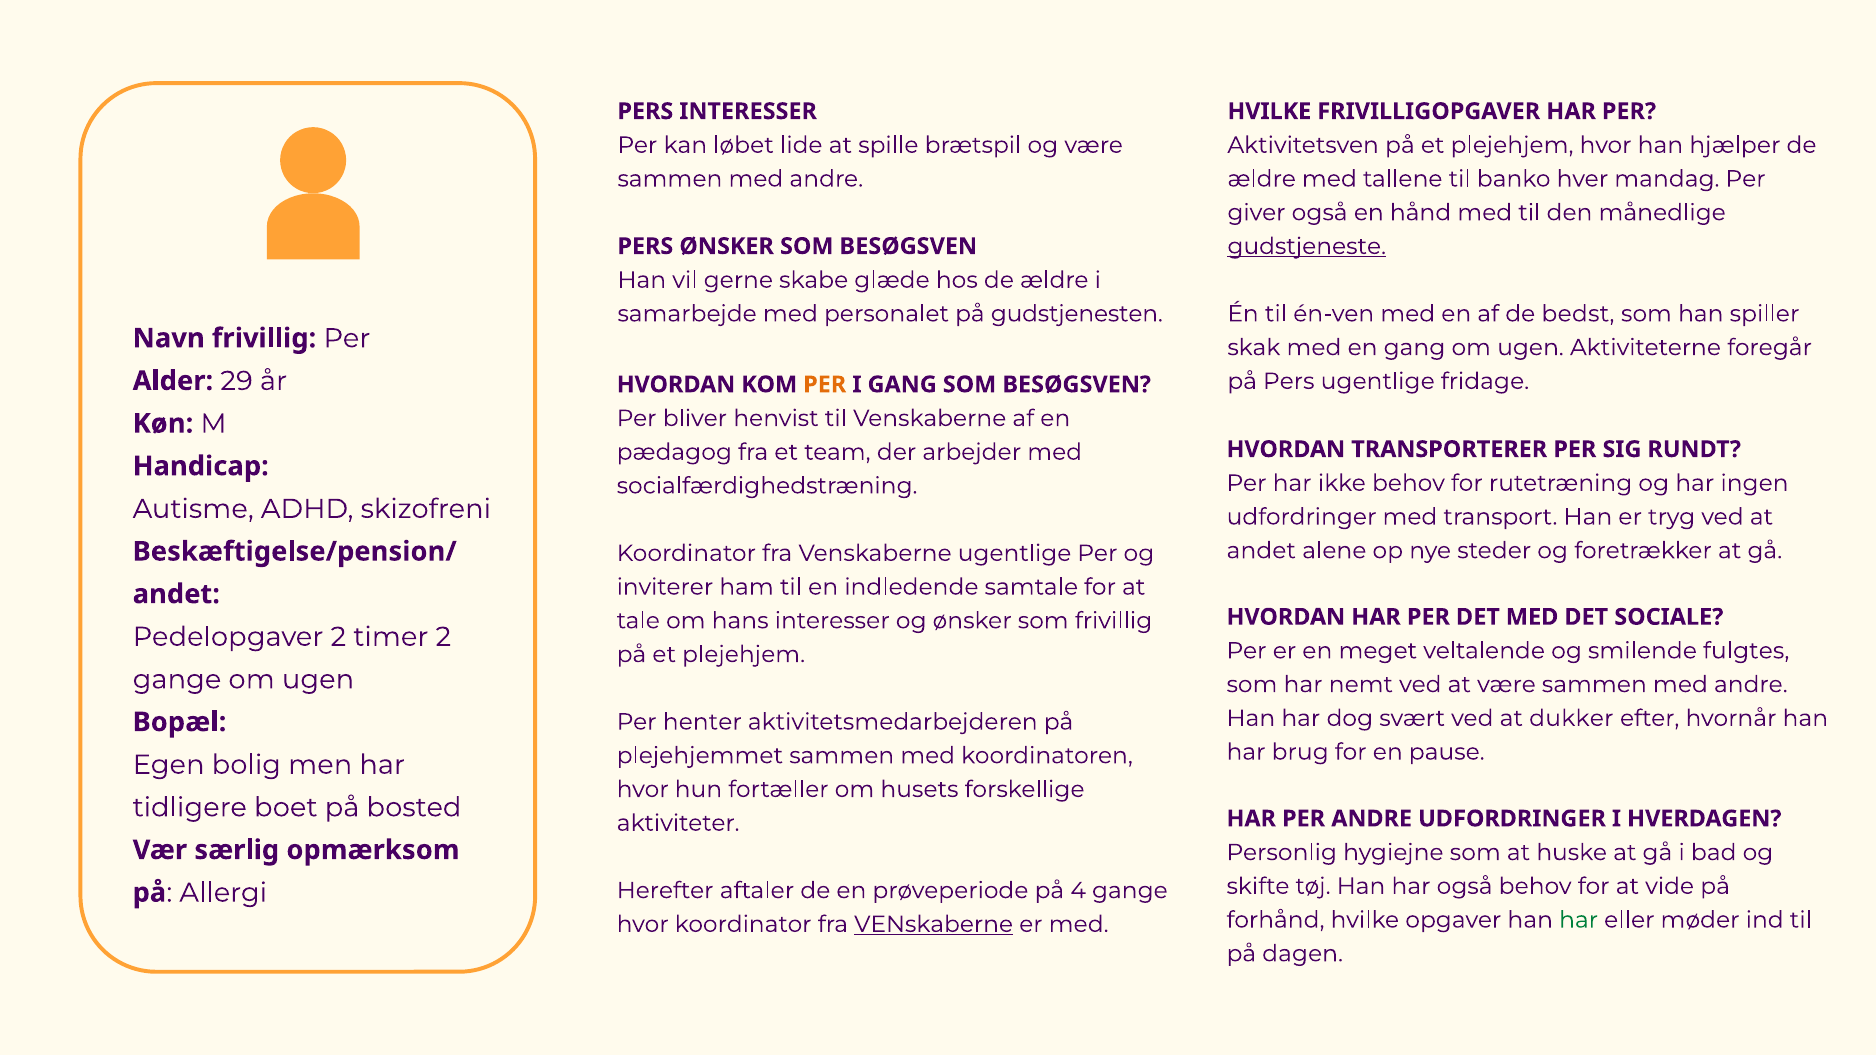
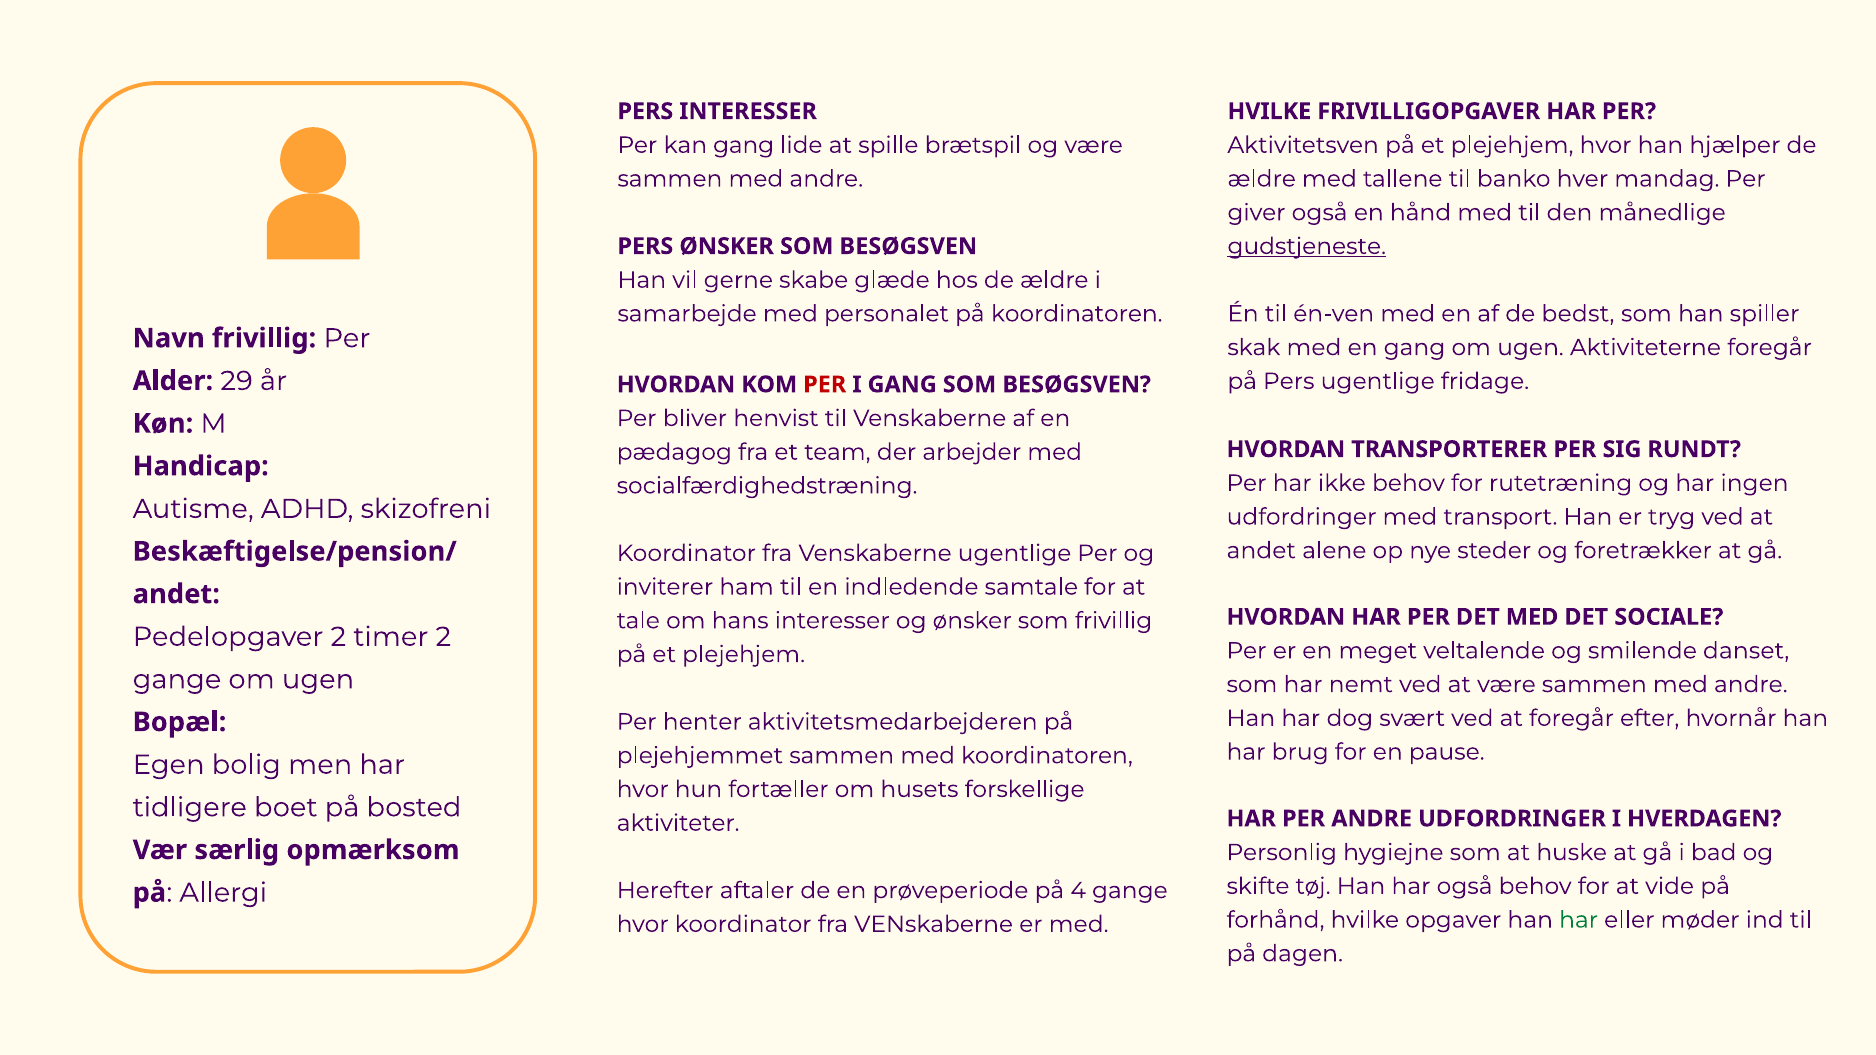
kan løbet: løbet -> gang (744, 145)
på gudstjenesten: gudstjenesten -> koordinatoren (1077, 314)
PER colour: orange -> red (825, 385)
fulgtes: fulgtes -> danset (1746, 651)
at dukker: dukker -> foregår (1571, 718)
VENskaberne underline: present -> none (934, 924)
